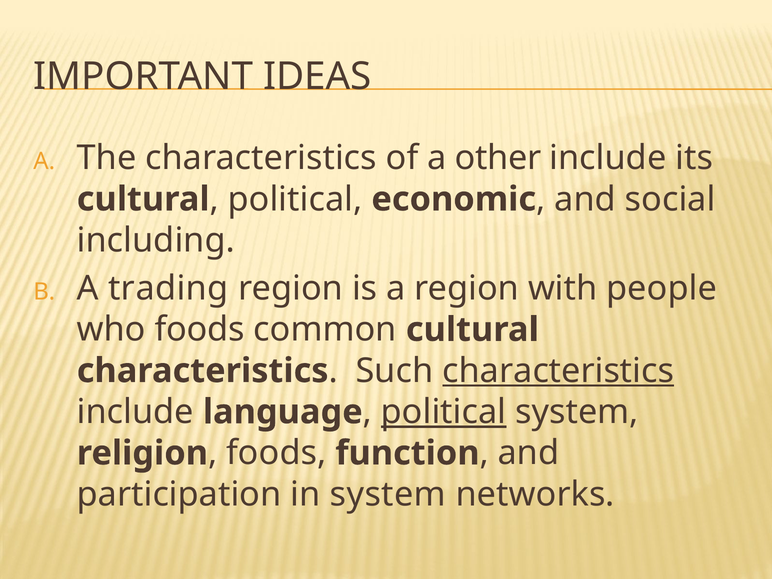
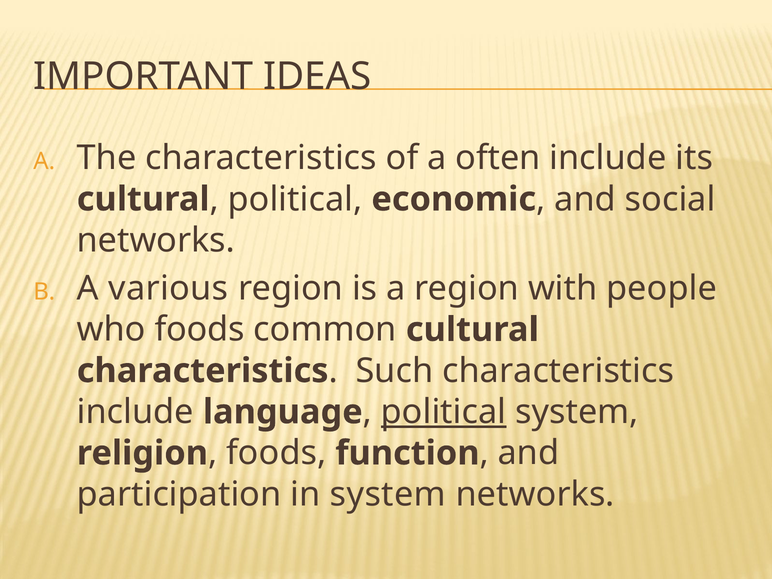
other: other -> often (498, 158)
including: including -> networks (156, 240)
trading: trading -> various (168, 288)
characteristics underline: present -> none (558, 371)
